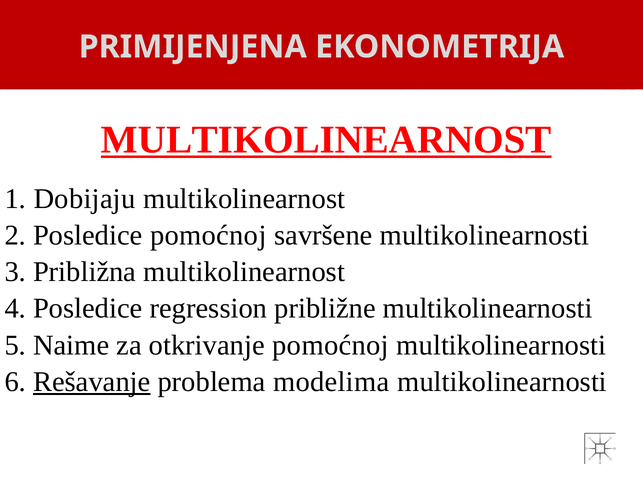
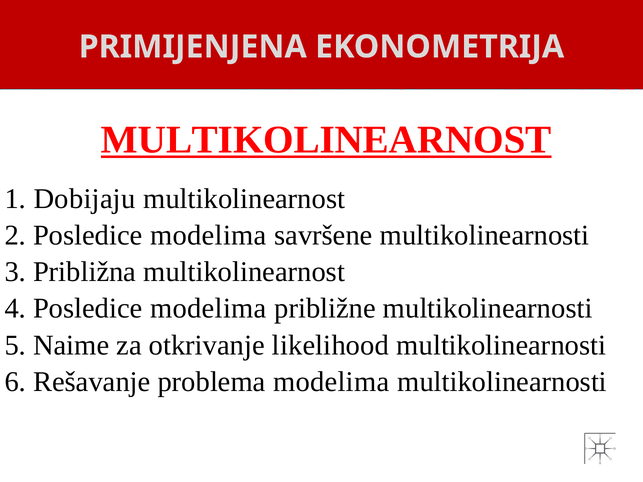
2 Posledice pomoćnoj: pomoćnoj -> modelima (208, 235)
4 Posledice regression: regression -> modelima (208, 309)
otkrivanje pomoćnoj: pomoćnoj -> likelihood (331, 345)
Rešavanje underline: present -> none (92, 382)
